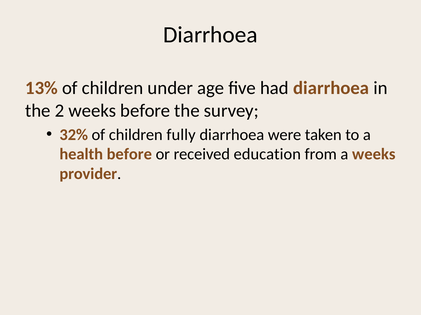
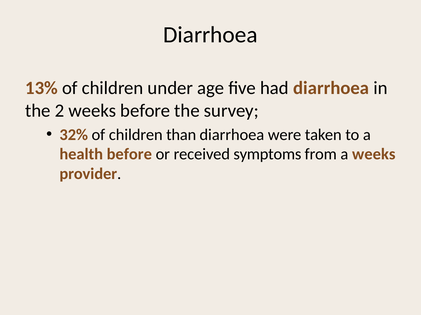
fully: fully -> than (181, 135)
education: education -> symptoms (267, 155)
